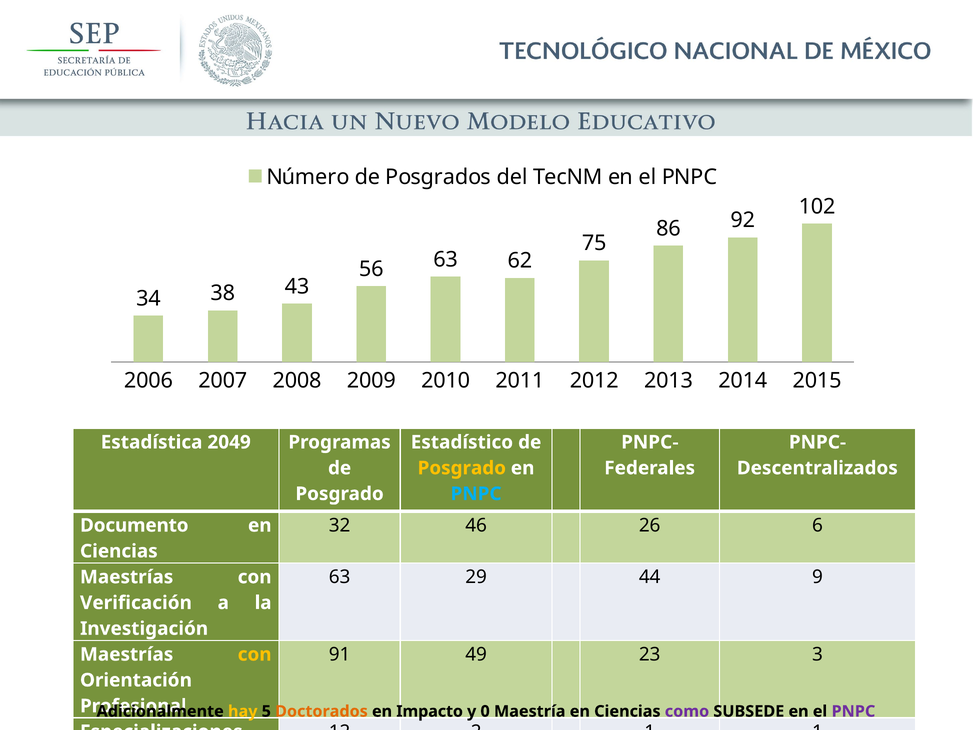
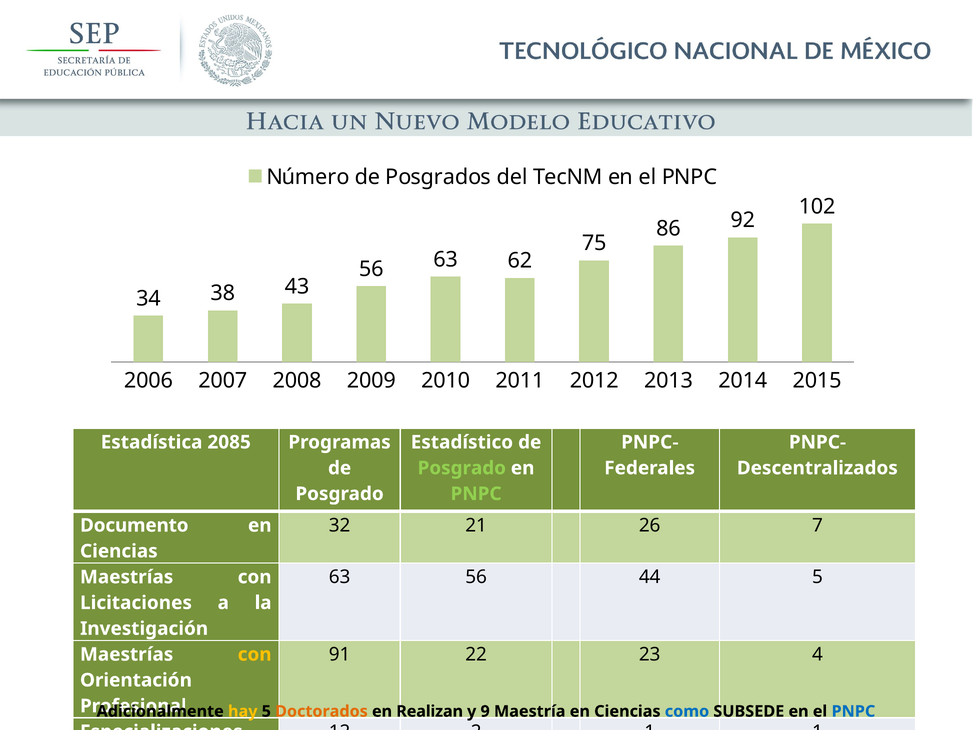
2049: 2049 -> 2085 (229, 442)
Posgrado colour: yellow -> light green (462, 468)
PNPC colour: light blue -> light green (476, 494)
46: 46 -> 21 (476, 525)
6: 6 -> 7 (817, 525)
63 29: 29 -> 56 (476, 577)
44 9: 9 -> 5 (817, 577)
Verificación: Verificación -> Licitaciones (136, 603)
49: 49 -> 22 (476, 654)
3: 3 -> 4 (817, 654)
Impacto: Impacto -> Realizan (430, 711)
0: 0 -> 9 (485, 711)
como colour: purple -> blue (687, 711)
PNPC colour: purple -> blue (853, 711)
